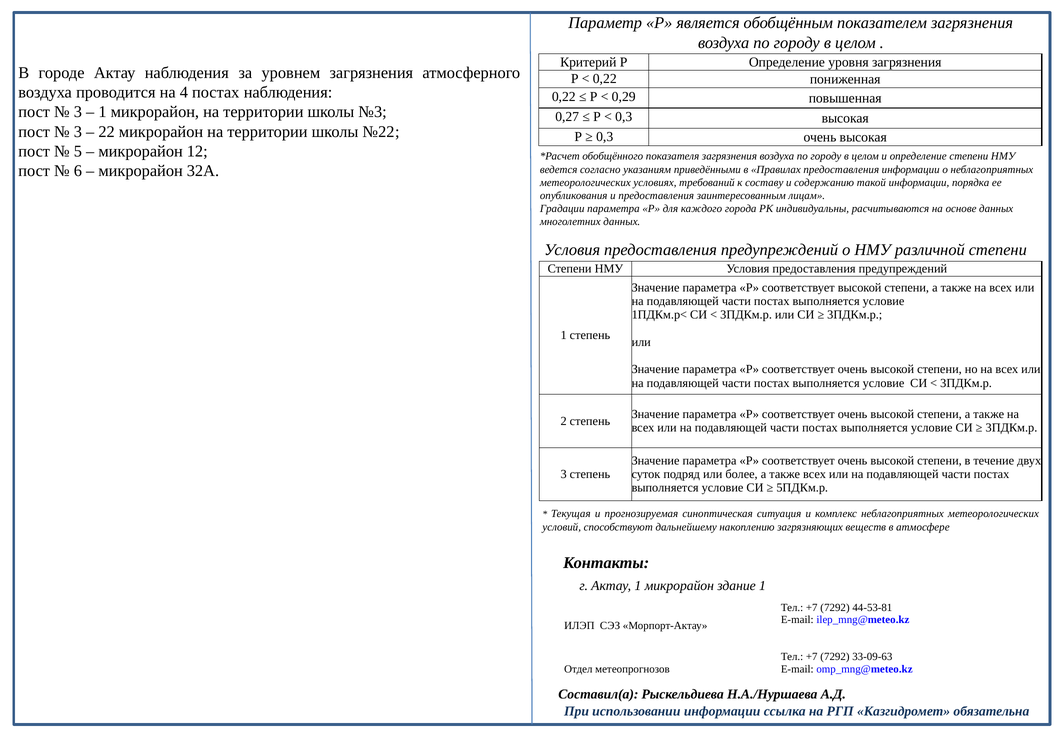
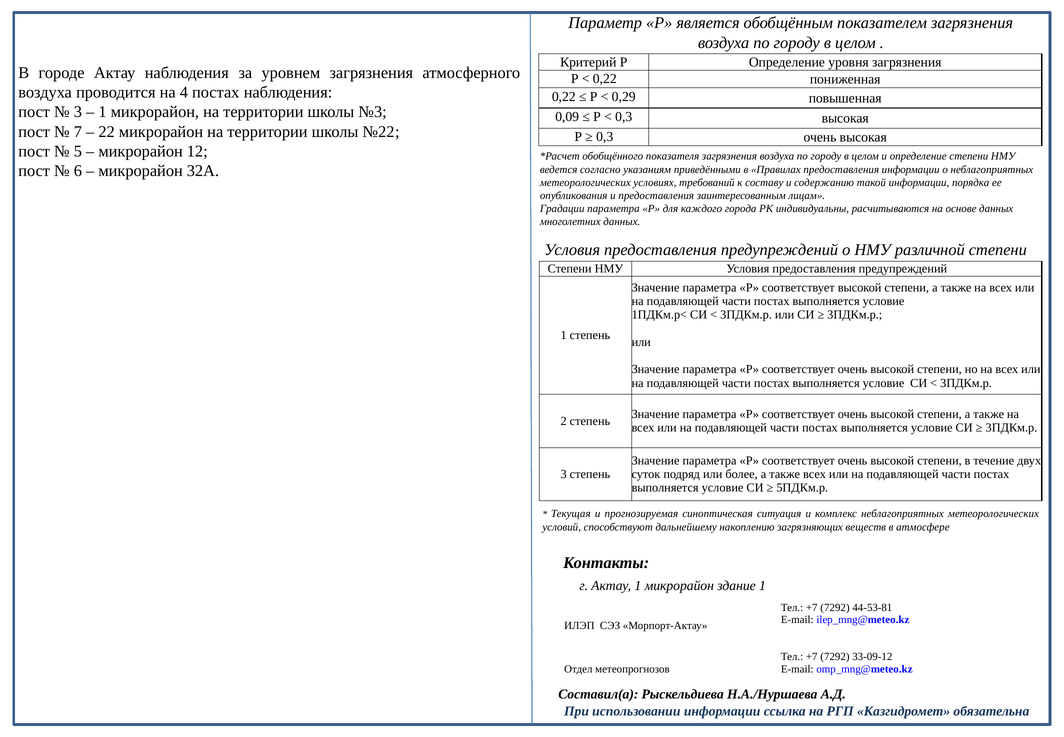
0,27: 0,27 -> 0,09 (567, 117)
3: 3 -> 7 (78, 132)
33-09-63: 33-09-63 -> 33-09-12 (872, 656)
